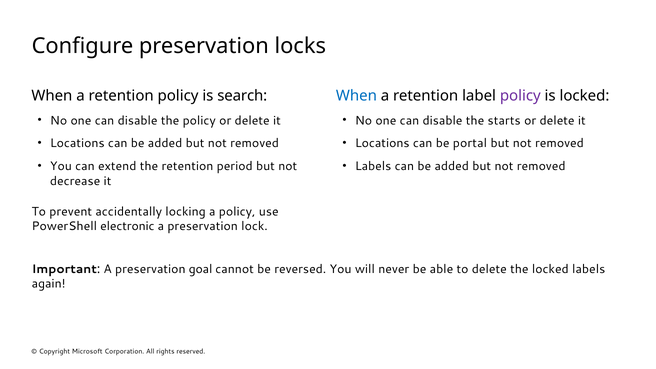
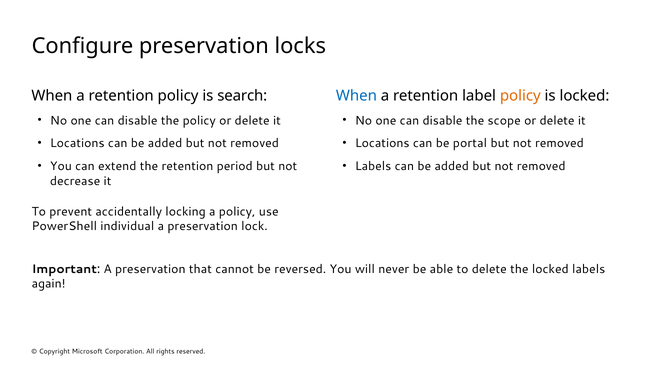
policy colour: purple -> orange (520, 96)
starts: starts -> scope (504, 120)
electronic: electronic -> individual (127, 226)
goal: goal -> that (200, 269)
